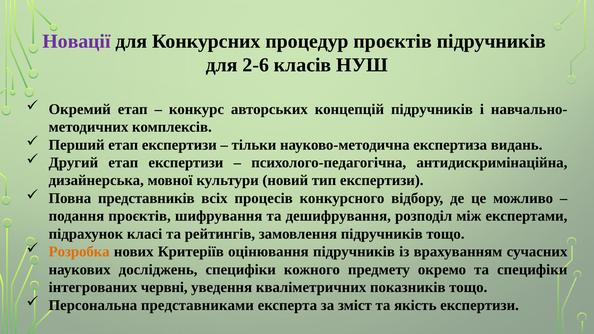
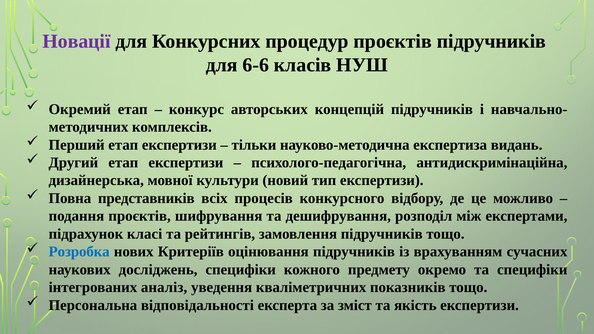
2-6: 2-6 -> 6-6 (256, 65)
Розробка colour: orange -> blue (79, 252)
червні: червні -> аналіз (164, 287)
представниками: представниками -> відповідальності (197, 305)
